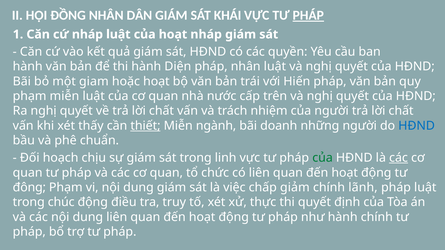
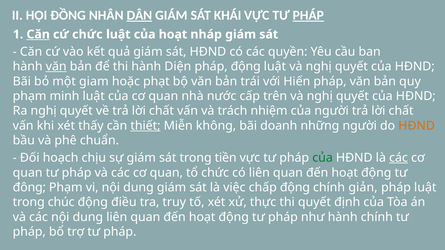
DÂN underline: none -> present (139, 15)
Căn underline: none -> present (38, 34)
cứ nháp: nháp -> chức (87, 34)
văn underline: none -> present (56, 67)
pháp nhân: nhân -> động (246, 67)
hoặc hoạt: hoạt -> phạt (156, 81)
phạm miễn: miễn -> minh (65, 96)
ngành: ngành -> không (216, 126)
HĐND colour: blue -> orange (417, 126)
linh: linh -> tiền (226, 158)
chấp giảm: giảm -> động (295, 188)
lãnh: lãnh -> giản (363, 188)
